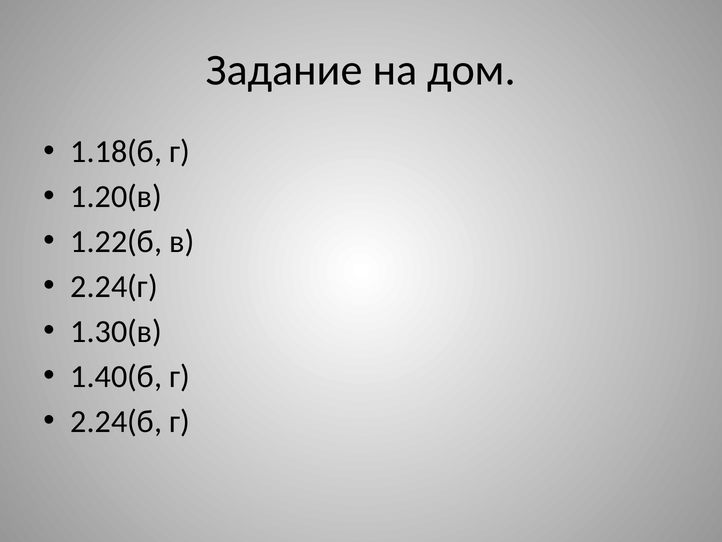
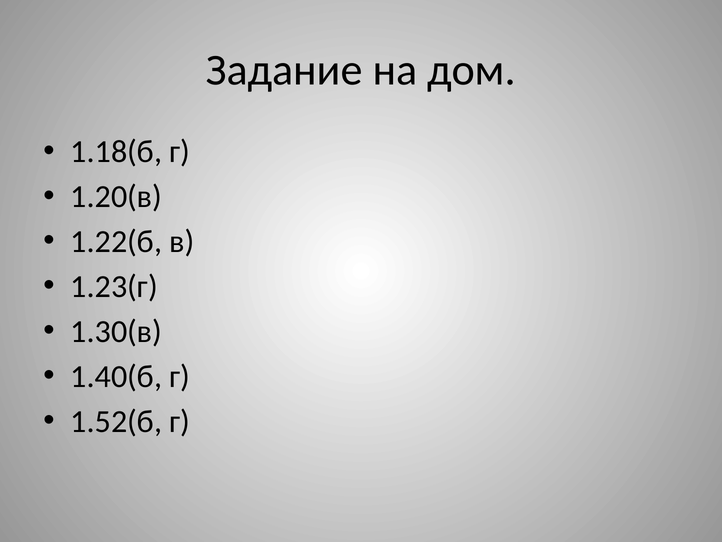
2.24(г: 2.24(г -> 1.23(г (114, 286)
2.24(б: 2.24(б -> 1.52(б (116, 421)
